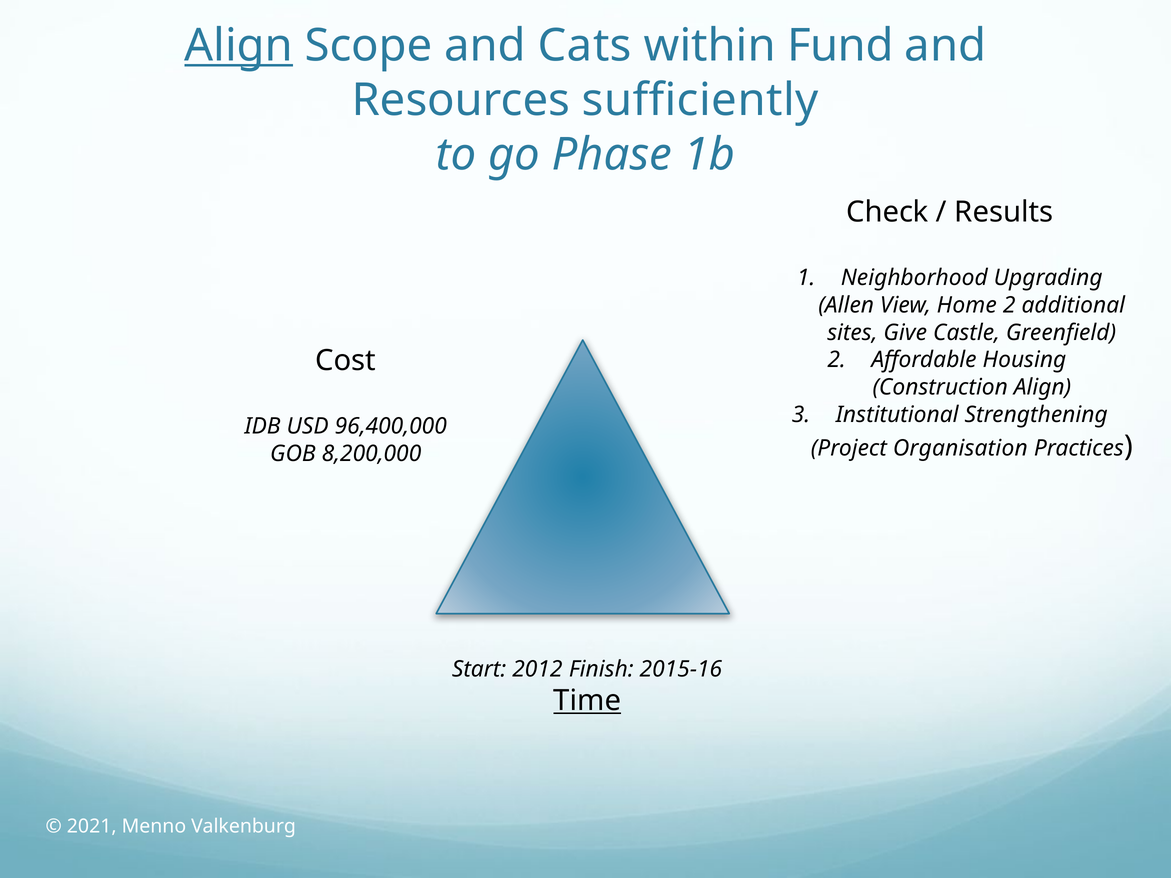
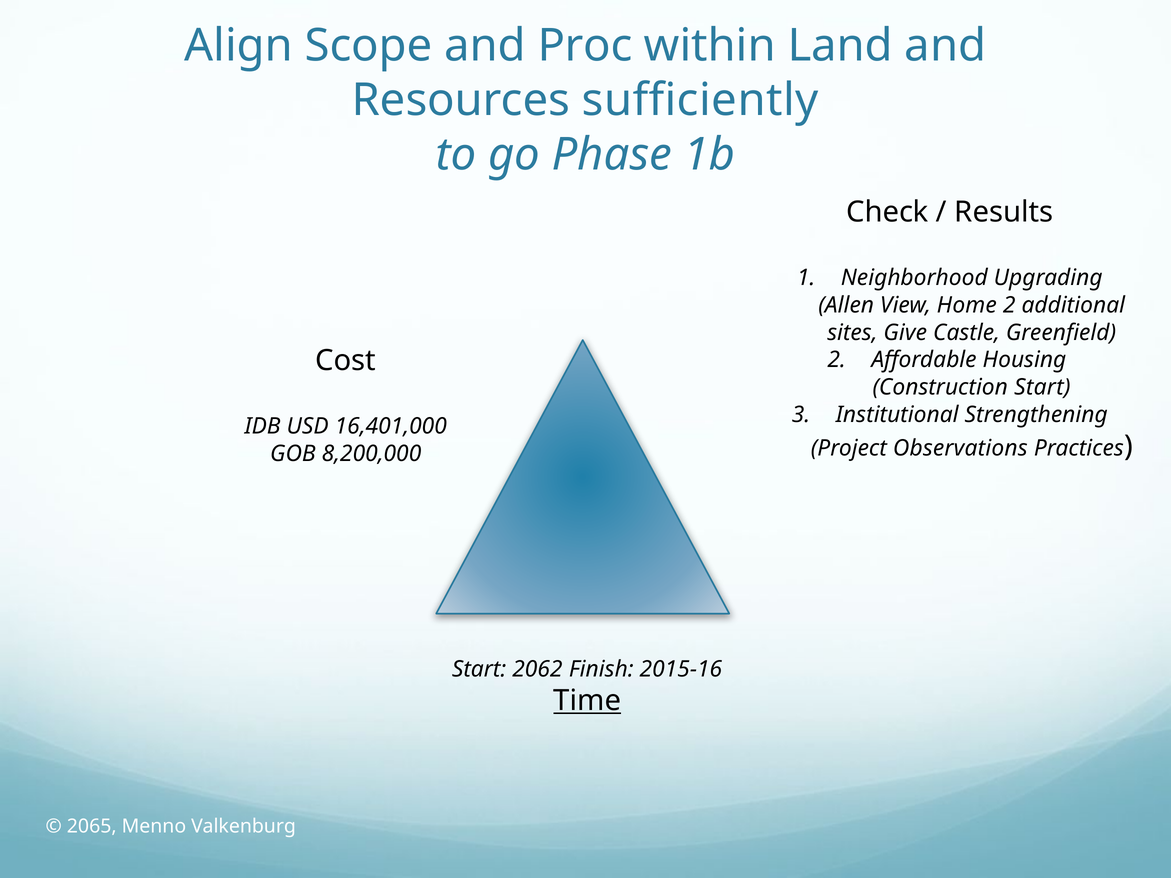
Align underline: present -> none (239, 46)
Cats: Cats -> Proc (585, 46)
Fund: Fund -> Land (840, 46)
Construction Align: Align -> Start (1042, 387)
96,400,000: 96,400,000 -> 16,401,000 (391, 426)
Organisation: Organisation -> Observations (960, 449)
2012: 2012 -> 2062 (537, 669)
2021: 2021 -> 2065 (92, 827)
